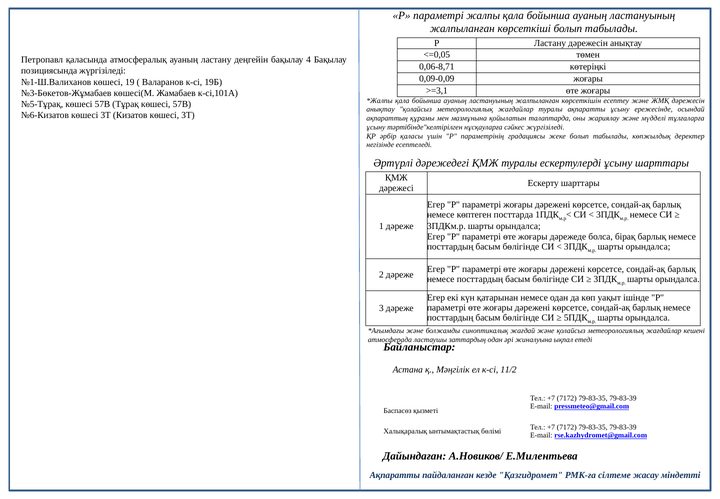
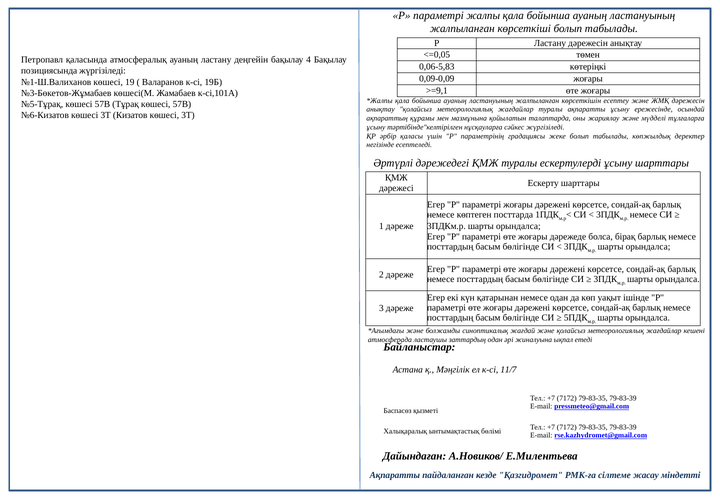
0,06-8,71: 0,06-8,71 -> 0,06-5,83 (437, 67)
>=3,1: >=3,1 -> >=9,1 (437, 90)
11/2: 11/2 -> 11/7 (509, 369)
